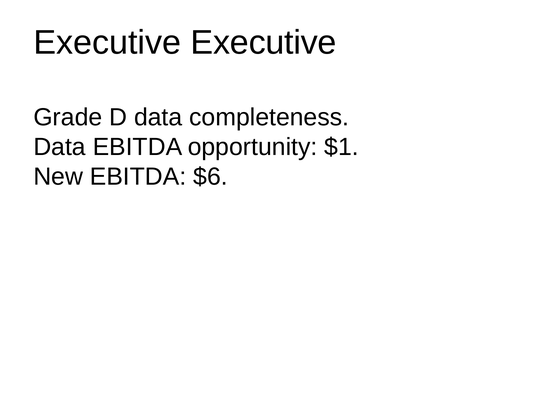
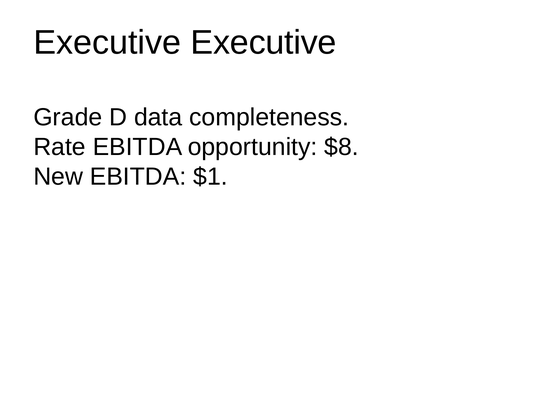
Data: Data -> Rate (60, 147)
$1: $1 -> $8 (341, 147)
$6: $6 -> $1 (211, 177)
